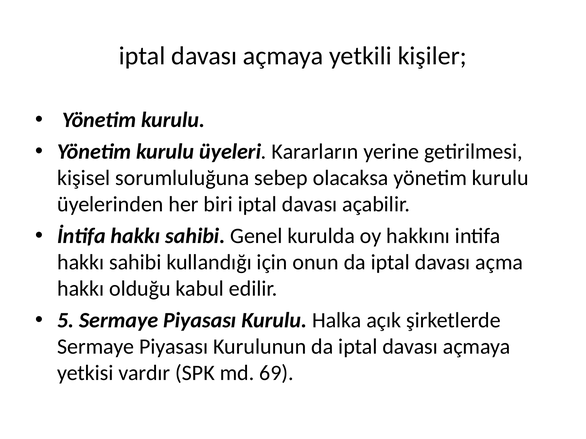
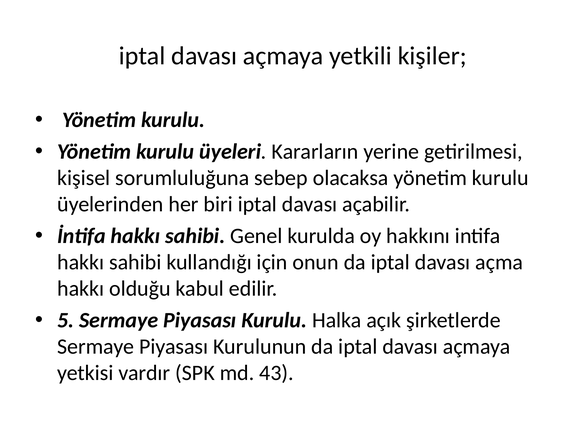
69: 69 -> 43 (277, 373)
